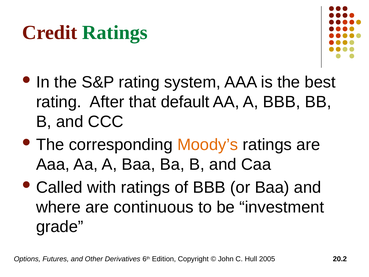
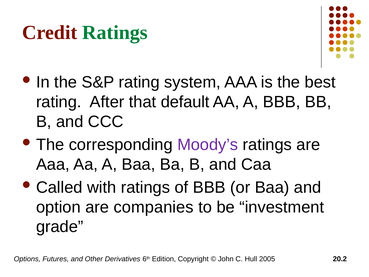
Moody’s colour: orange -> purple (208, 145)
where: where -> option (58, 207)
continuous: continuous -> companies (154, 207)
